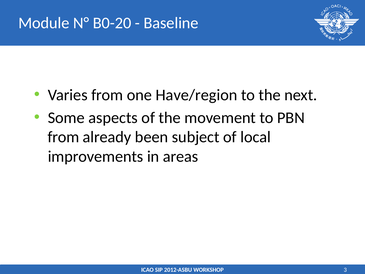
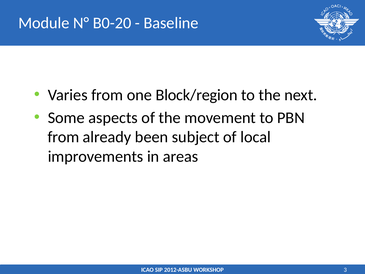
Have/region: Have/region -> Block/region (197, 95)
